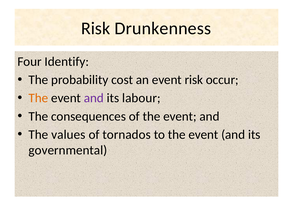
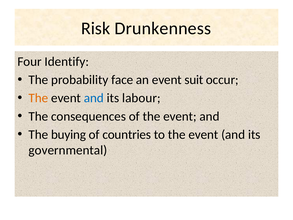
cost: cost -> face (122, 80)
event risk: risk -> suit (194, 80)
and colour: purple -> blue (94, 98)
values: values -> buying (69, 134)
tornados: tornados -> countries (127, 134)
